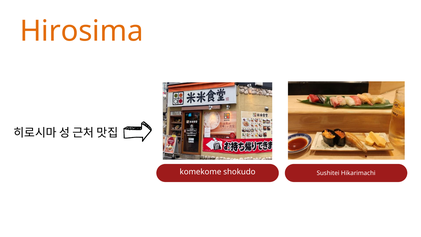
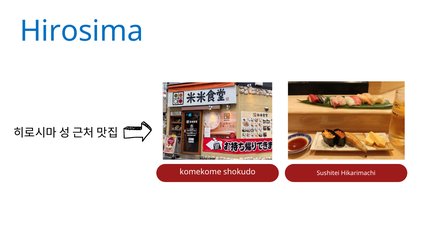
Hirosima colour: orange -> blue (82, 31)
